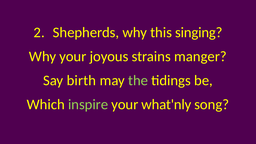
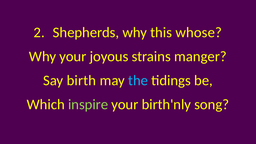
singing: singing -> whose (199, 32)
the colour: light green -> light blue (138, 80)
what'nly: what'nly -> birth'nly (166, 104)
